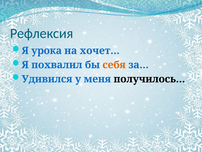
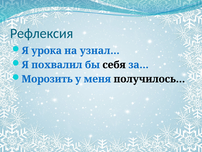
хочет…: хочет… -> узнал… (100, 51)
себя colour: orange -> black (114, 65)
Удивился: Удивился -> Морозить (47, 79)
